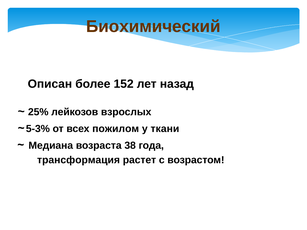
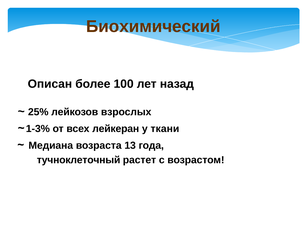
152: 152 -> 100 (124, 84)
5-3%: 5-3% -> 1-3% (38, 129)
пожилом: пожилом -> лейкеран (116, 129)
38: 38 -> 13 (130, 146)
трансформация: трансформация -> тучноклеточный (79, 160)
